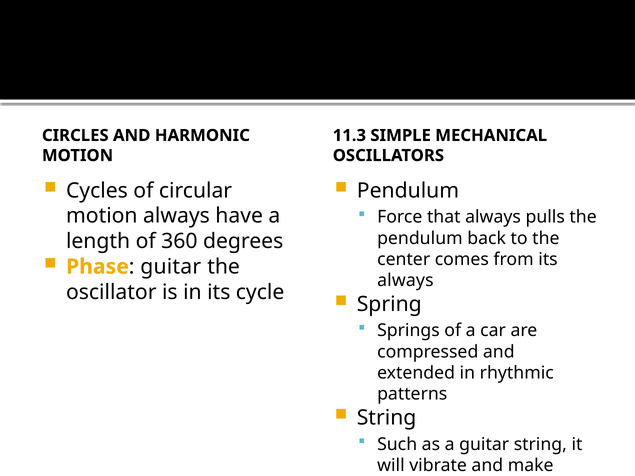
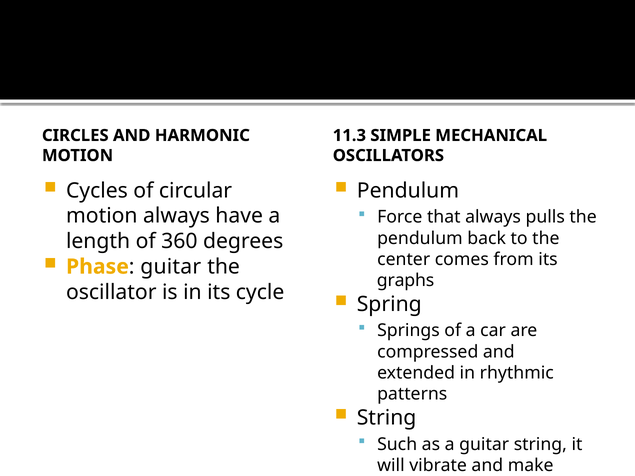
always: always -> graphs (406, 281)
